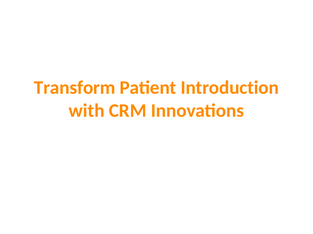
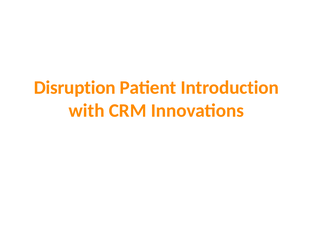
Transform: Transform -> Disruption (75, 88)
